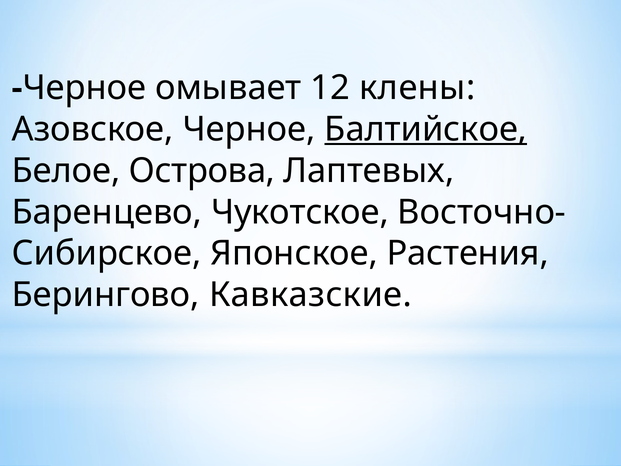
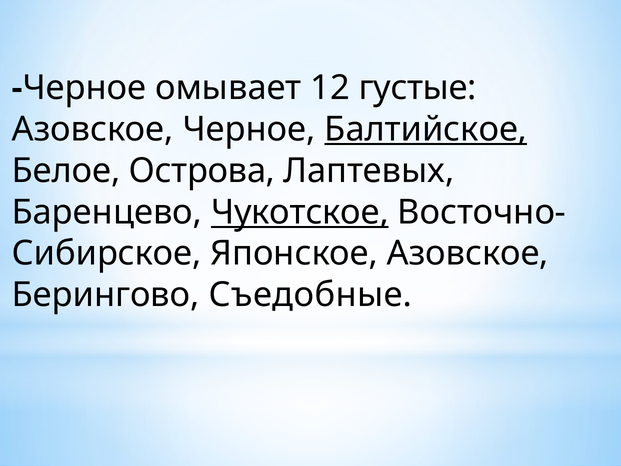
клены: клены -> густые (418, 88)
Чукотское underline: none -> present (300, 212)
Японское Растения: Растения -> Азовское (468, 253)
Кавказские: Кавказские -> Съедобные (311, 295)
